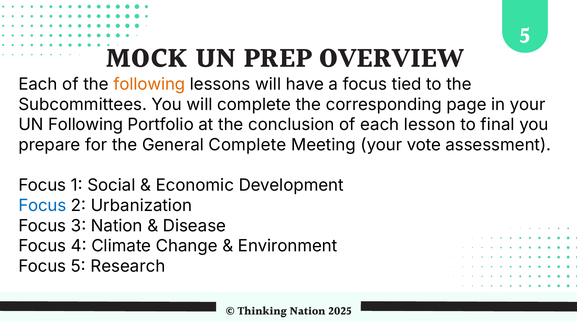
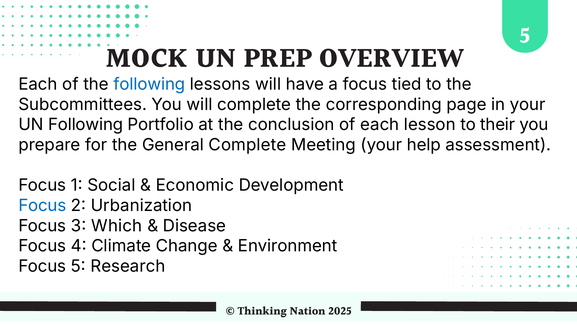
following colour: orange -> blue (149, 84)
final: final -> their (498, 125)
vote: vote -> help (424, 145)
3 Nation: Nation -> Which (117, 226)
